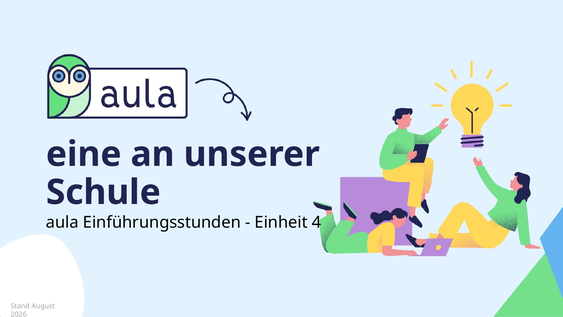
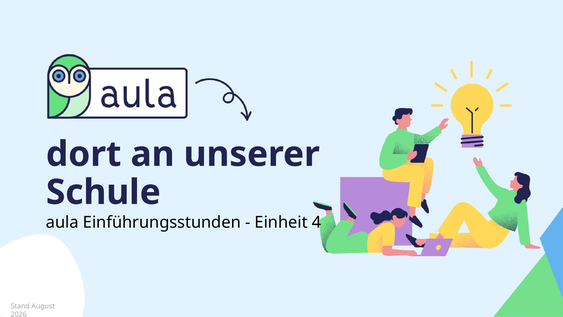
eine: eine -> dort (84, 154)
